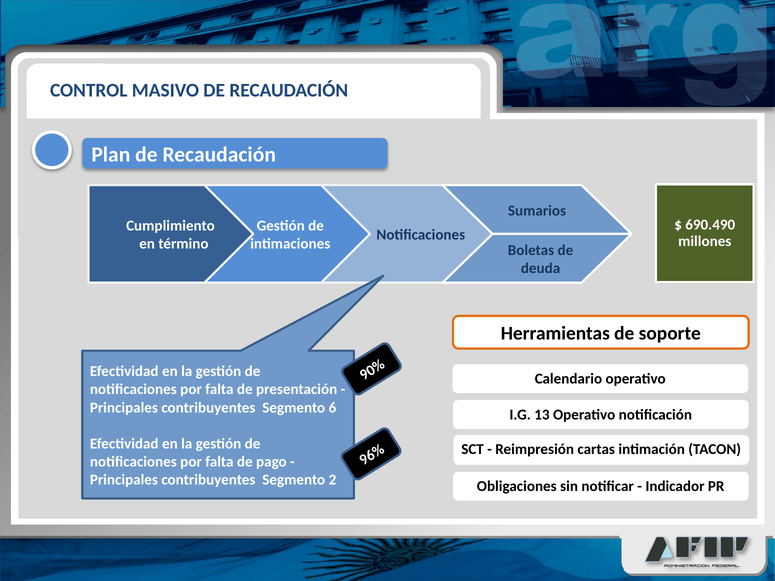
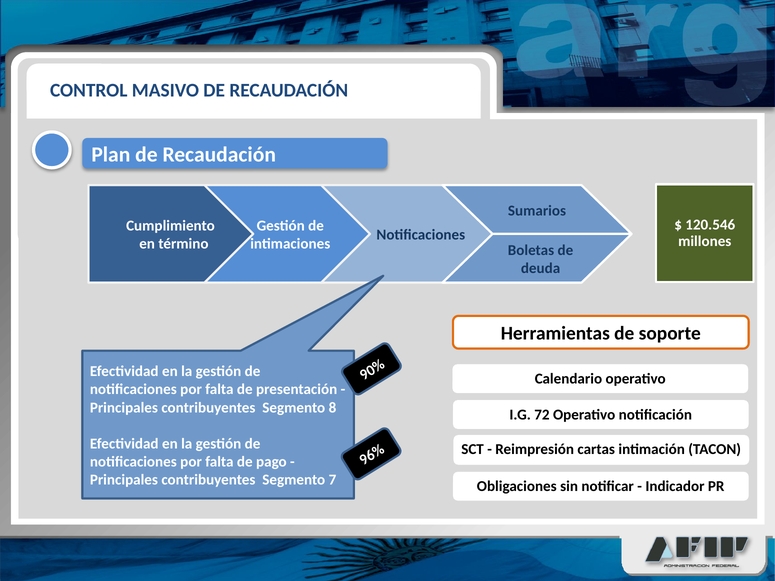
690.490: 690.490 -> 120.546 (710, 225)
Segmento 6: 6 -> 8 (332, 408)
13: 13 -> 72 (542, 415)
2: 2 -> 7 (332, 480)
